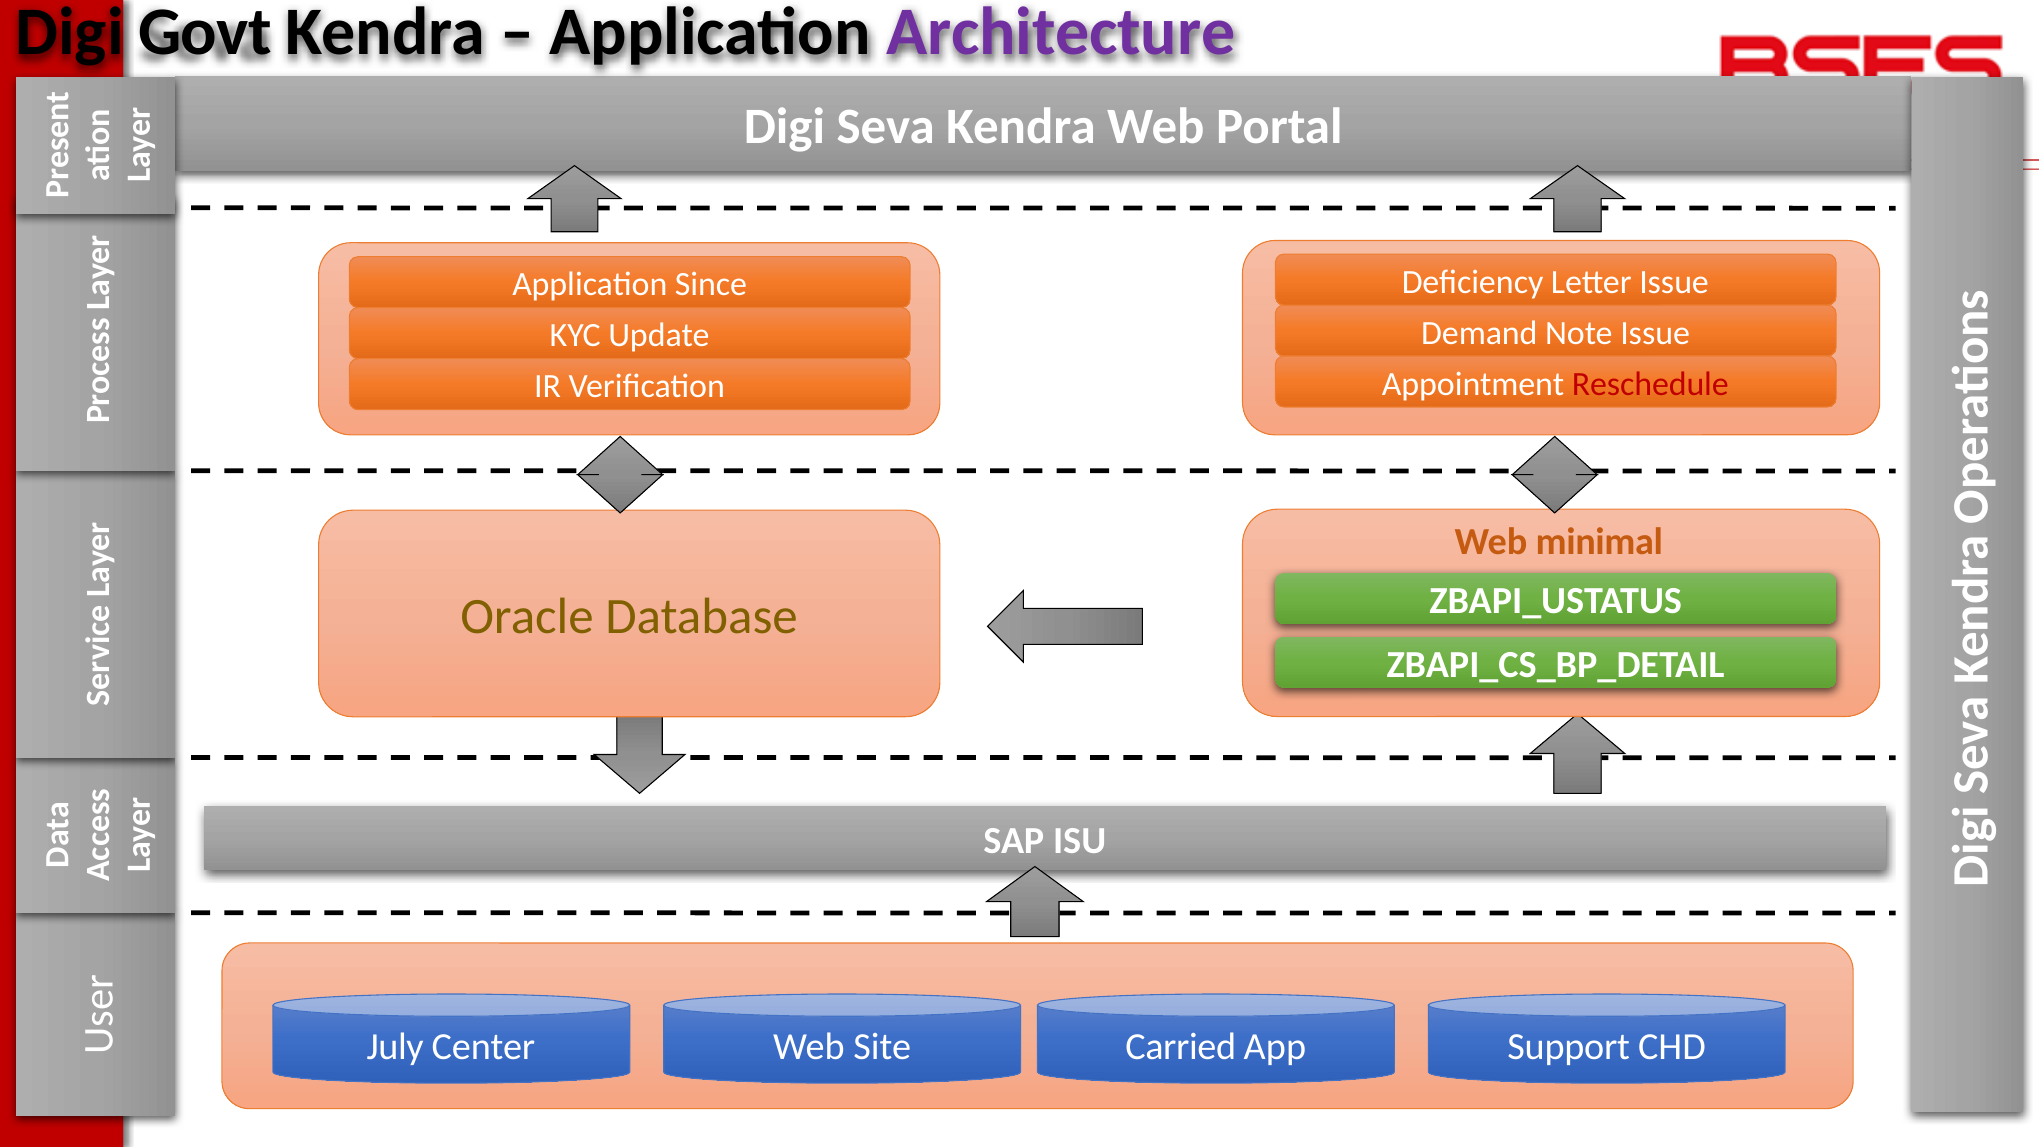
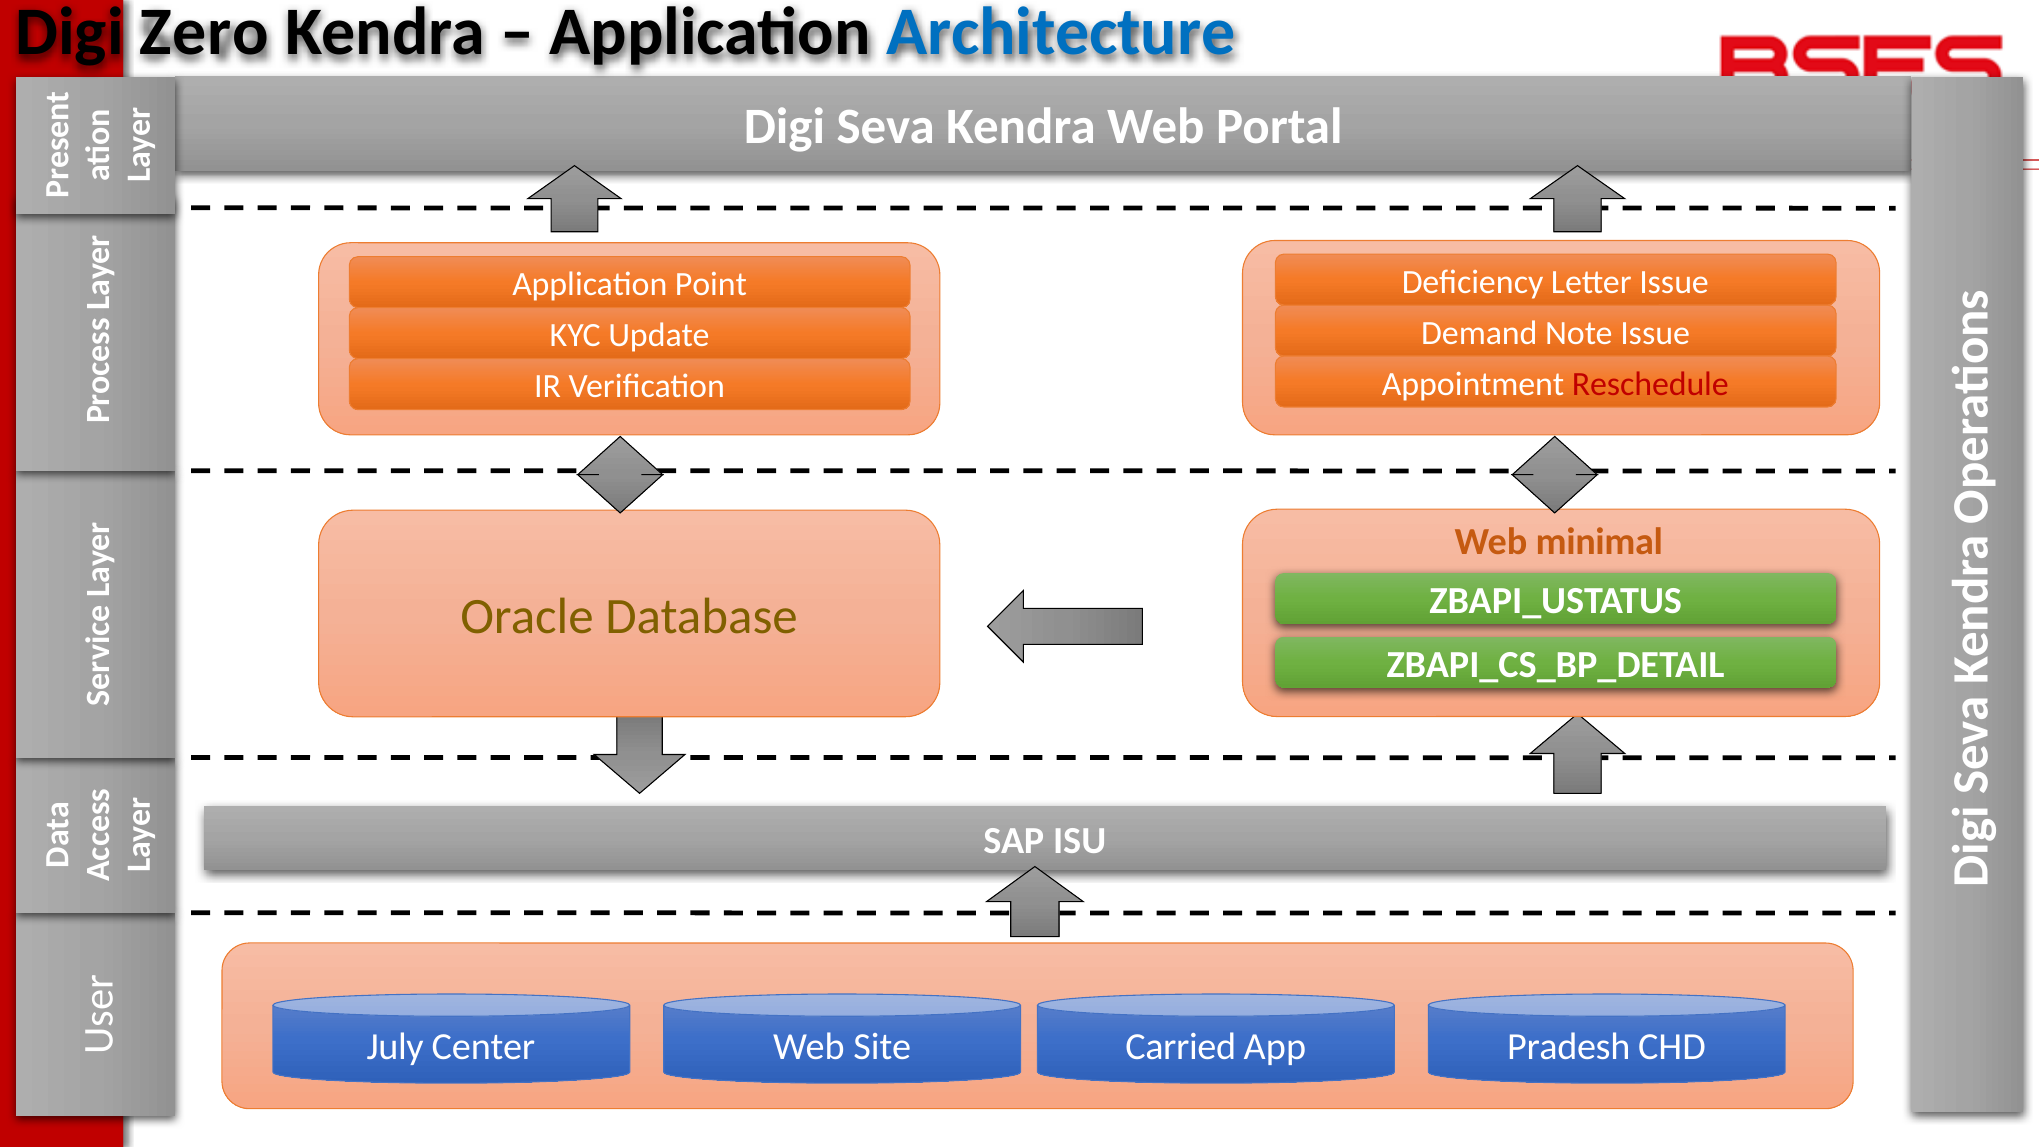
Govt: Govt -> Zero (204, 32)
Architecture colour: purple -> blue (1061, 32)
Since: Since -> Point (711, 284)
Support: Support -> Pradesh (1569, 1047)
